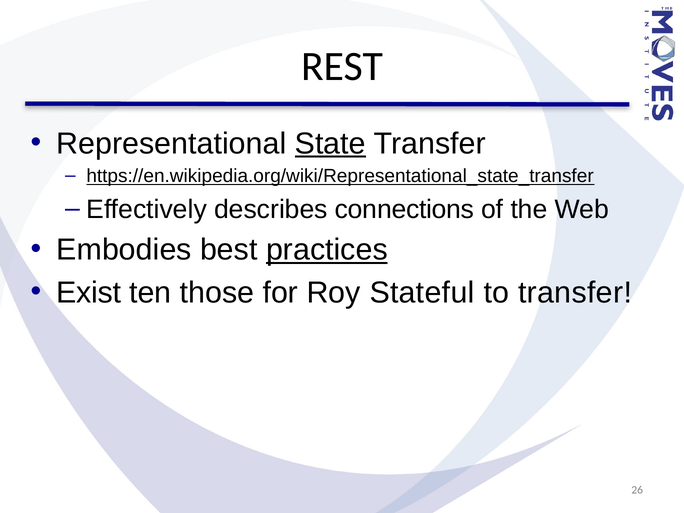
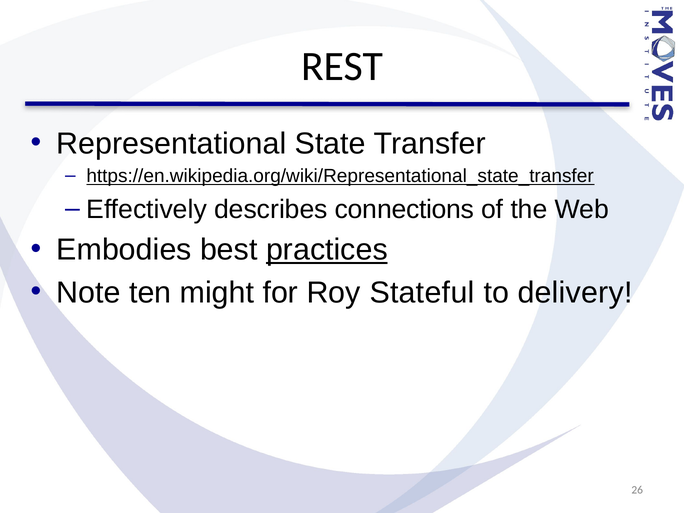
State underline: present -> none (330, 143)
Exist: Exist -> Note (89, 293)
those: those -> might (217, 293)
to transfer: transfer -> delivery (575, 293)
